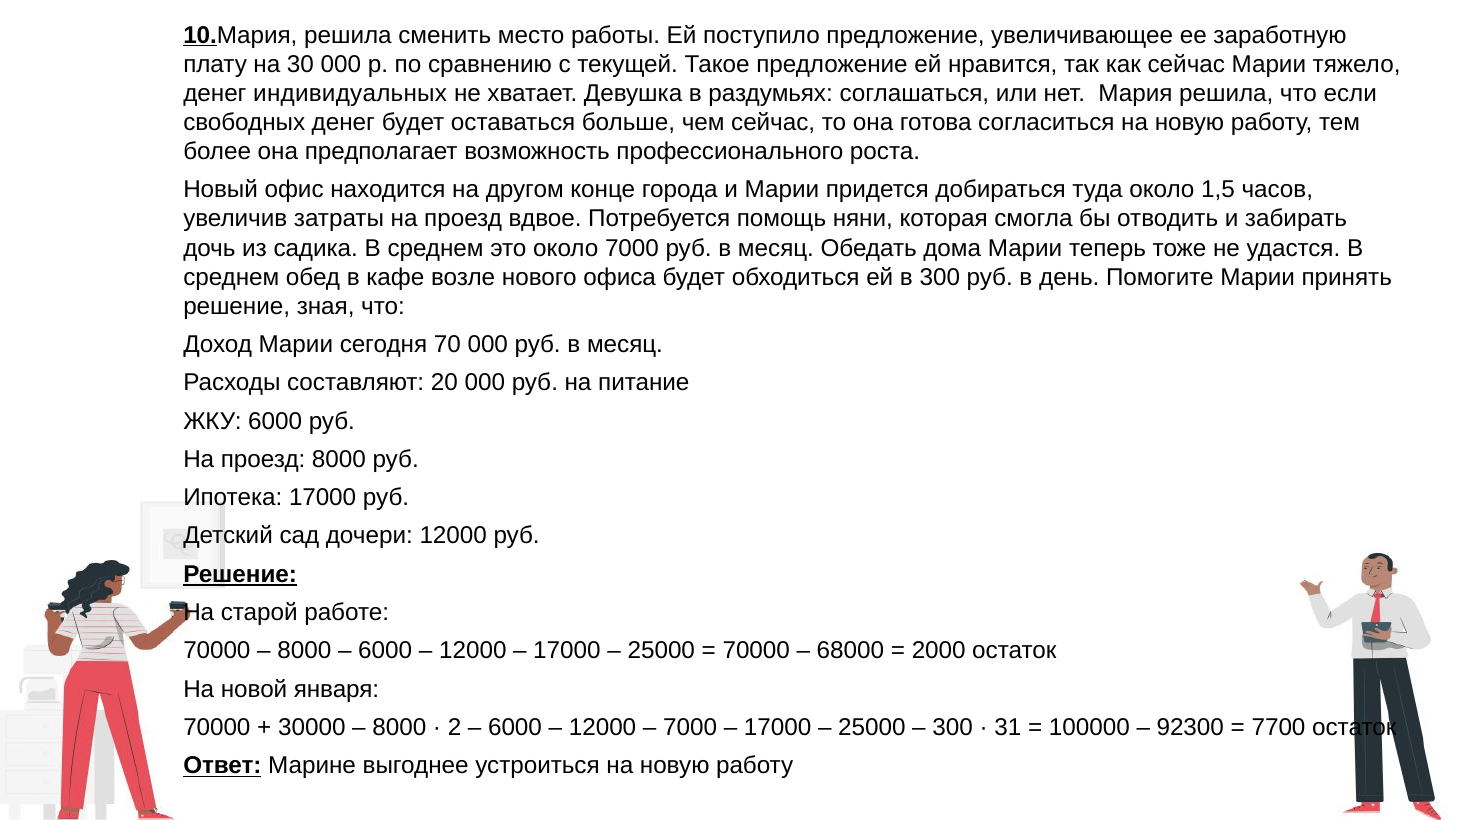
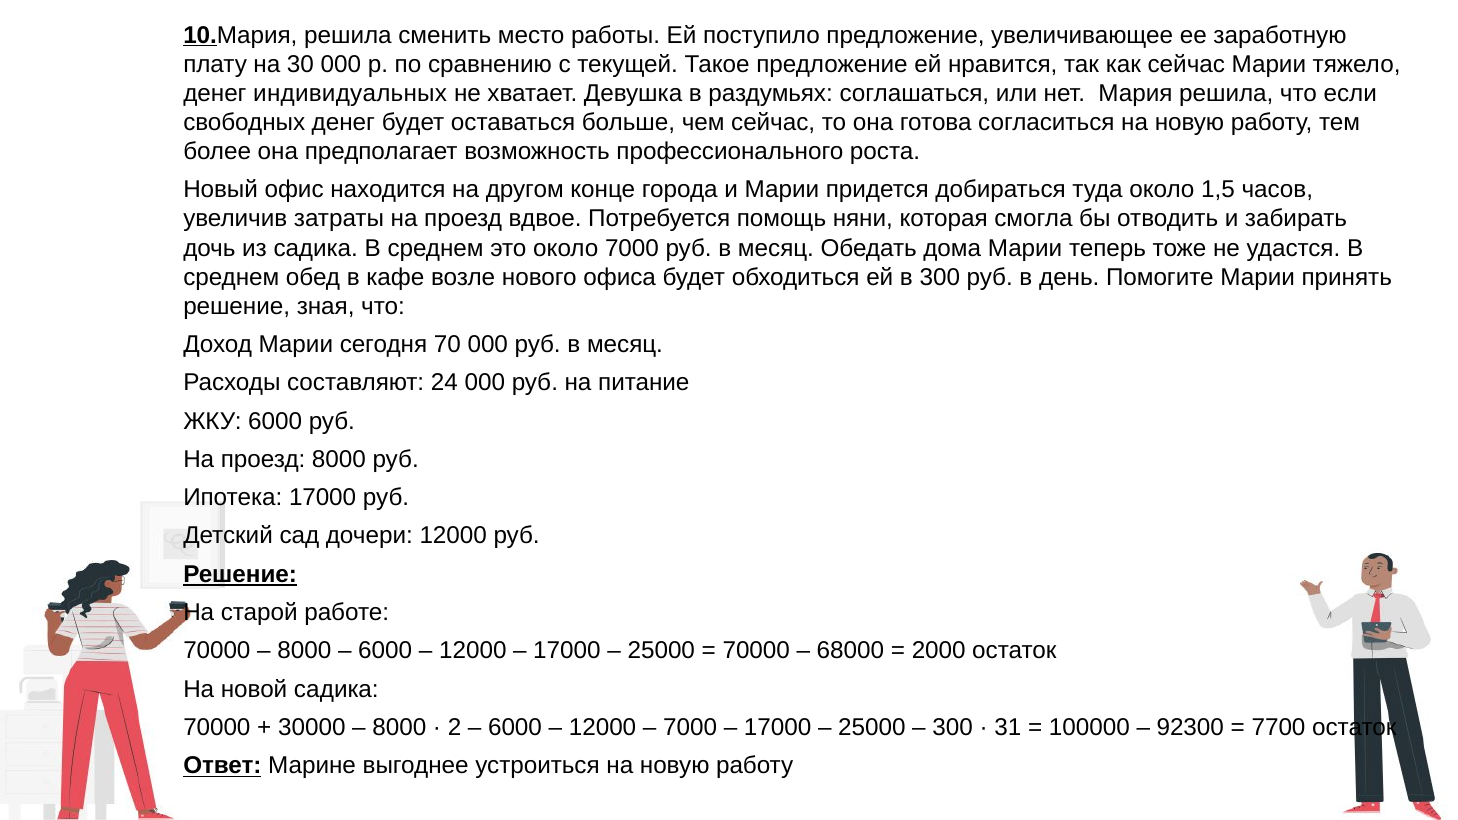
20: 20 -> 24 (444, 383)
новой января: января -> садика (336, 689)
